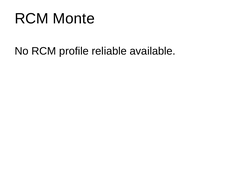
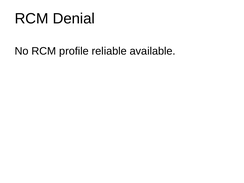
Monte: Monte -> Denial (74, 19)
